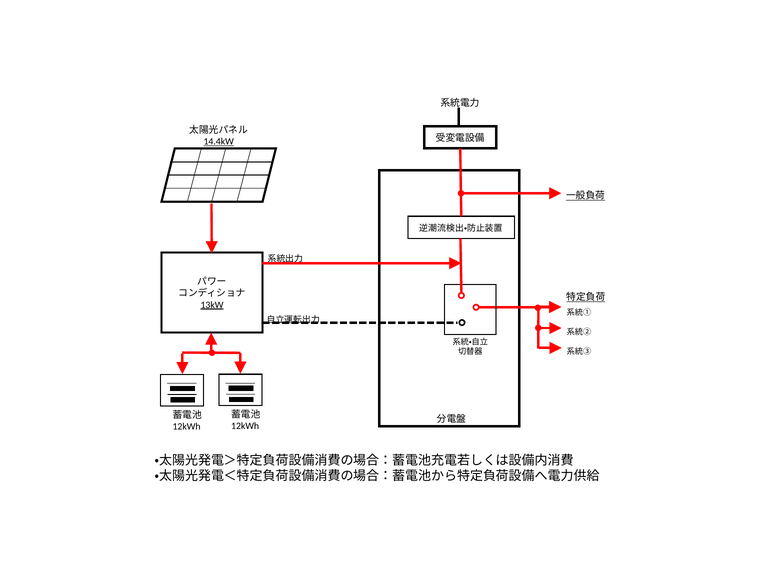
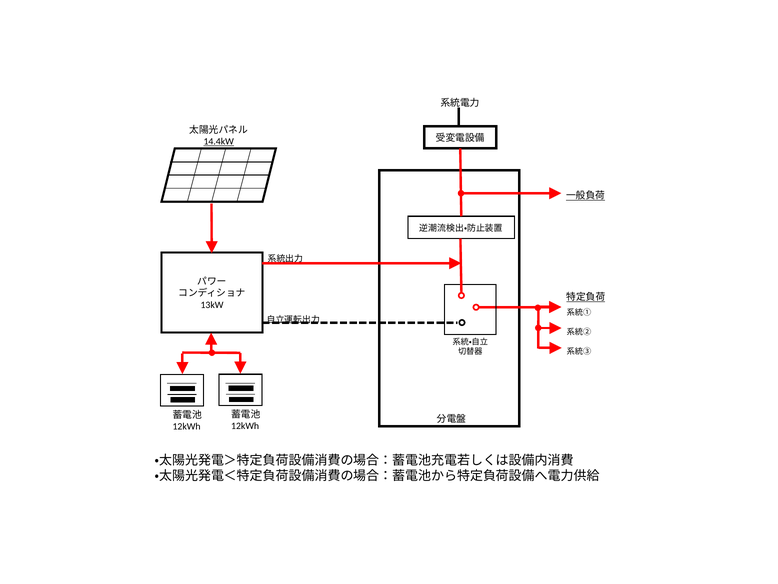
13kW underline: present -> none (212, 305)
